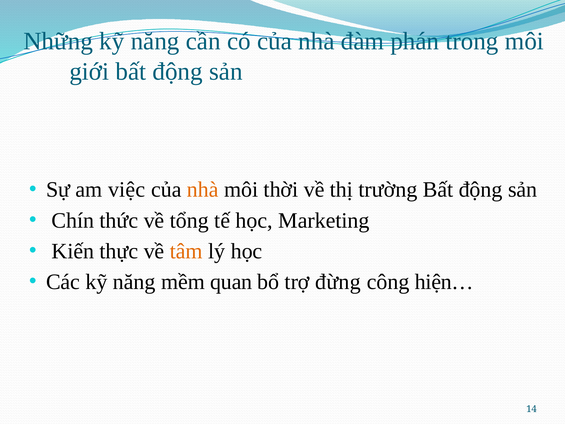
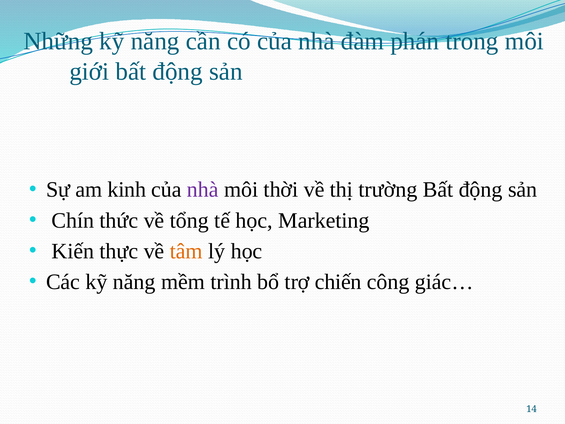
việc: việc -> kinh (127, 190)
nhà colour: orange -> purple (203, 190)
quan: quan -> trình (231, 282)
đừng: đừng -> chiến (338, 282)
hiện…: hiện… -> giác… (444, 282)
